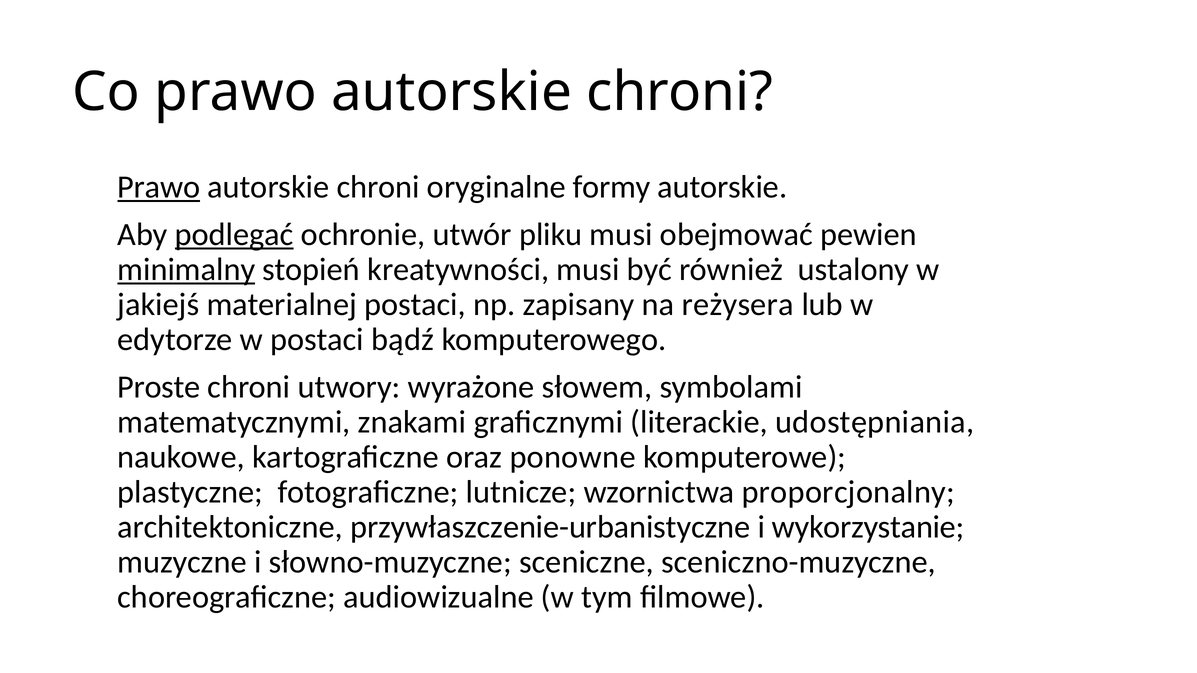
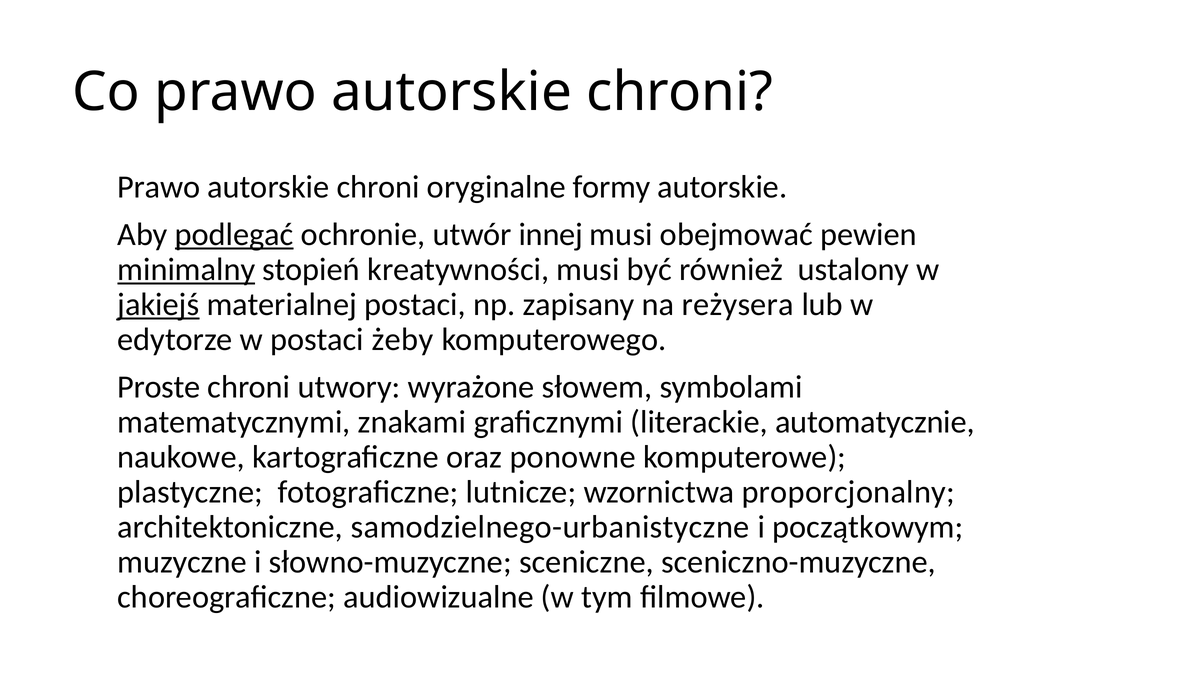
Prawo underline: present -> none (159, 187)
pliku: pliku -> innej (551, 235)
jakiejś underline: none -> present (158, 305)
bądź: bądź -> żeby (403, 340)
udostępniania: udostępniania -> automatycznie (875, 422)
przywłaszczenie-urbanistyczne: przywłaszczenie-urbanistyczne -> samodzielnego-urbanistyczne (550, 527)
wykorzystanie: wykorzystanie -> początkowym (868, 527)
